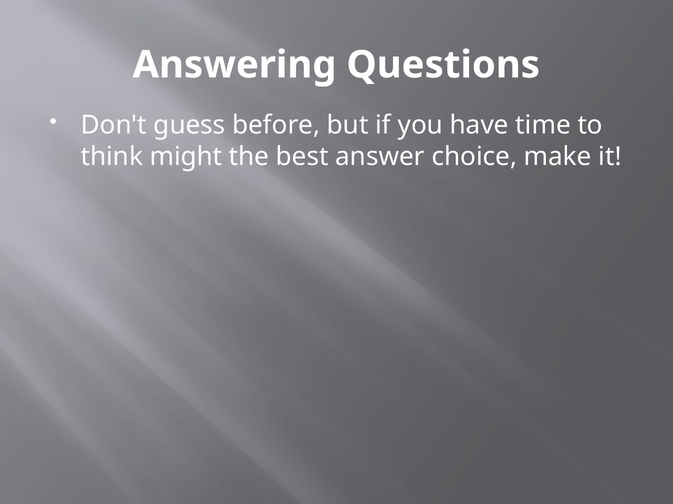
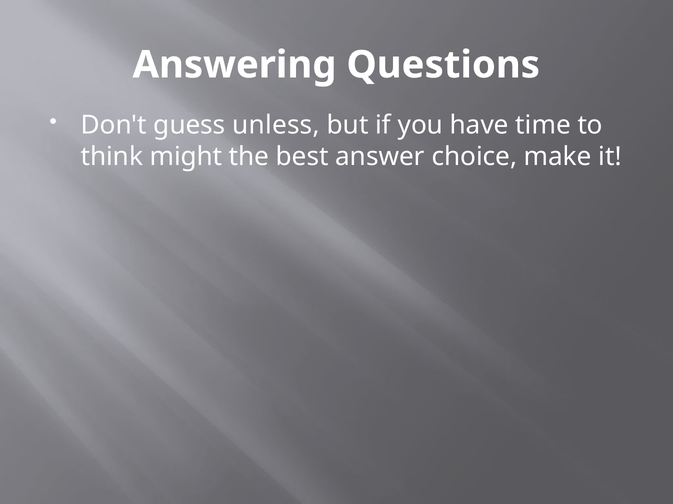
before: before -> unless (276, 125)
